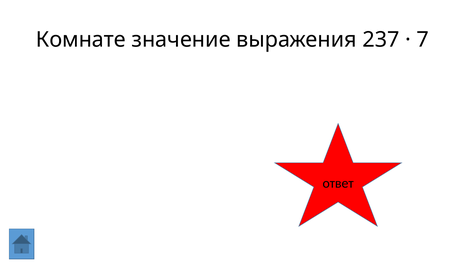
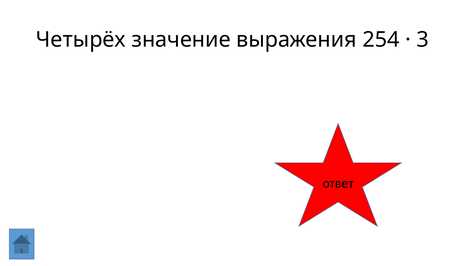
Комнате: Комнате -> Четырёх (81, 40)
237: 237 -> 254 (381, 40)
7: 7 -> 3 (423, 40)
